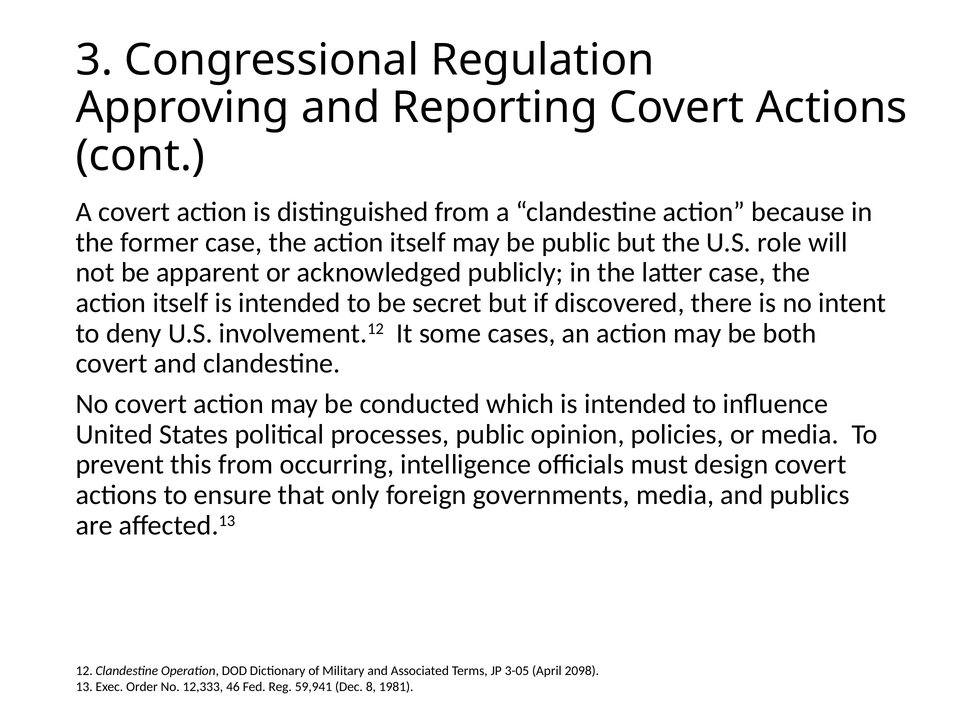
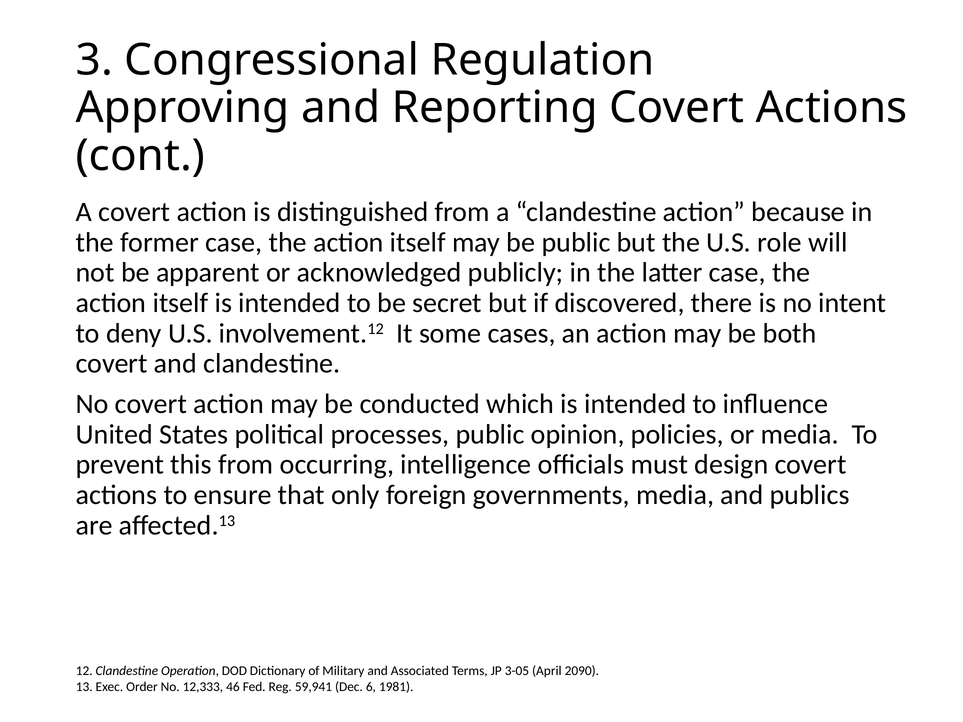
2098: 2098 -> 2090 (582, 671)
8: 8 -> 6 (371, 687)
